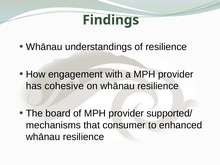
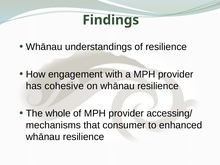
board: board -> whole (58, 113)
supported/: supported/ -> accessing/ (169, 113)
